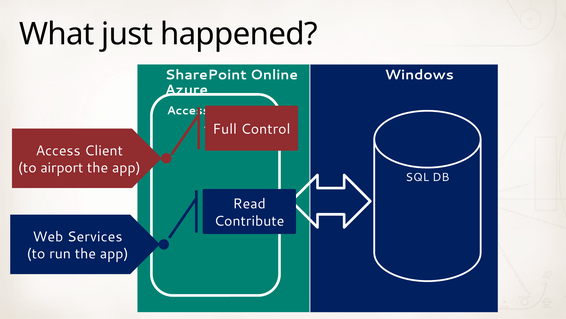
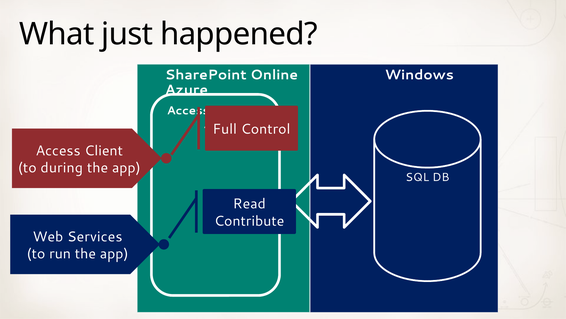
airport: airport -> during (62, 167)
